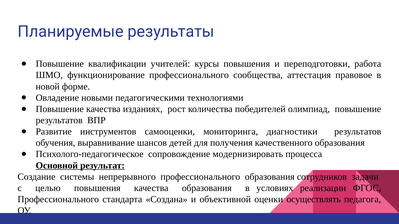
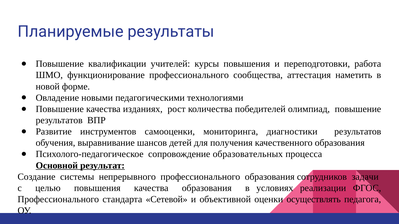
правовое: правовое -> наметить (354, 75)
модернизировать: модернизировать -> образовательных (248, 154)
Создана: Создана -> Сетевой (167, 200)
